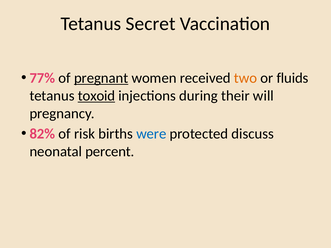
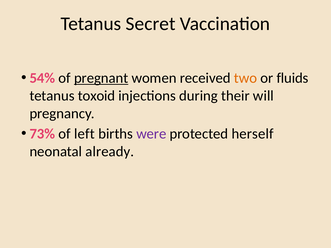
77%: 77% -> 54% (42, 78)
toxoid underline: present -> none (96, 96)
82%: 82% -> 73% (42, 134)
risk: risk -> left (84, 134)
were colour: blue -> purple (151, 134)
discuss: discuss -> herself (253, 134)
percent: percent -> already (110, 152)
